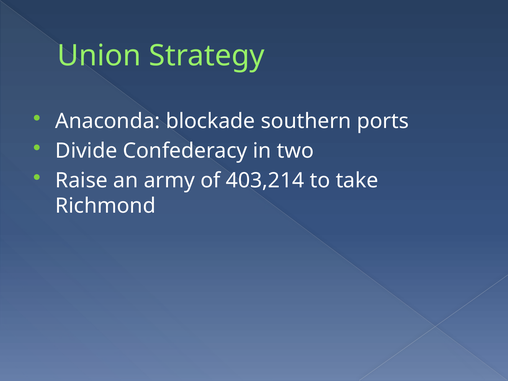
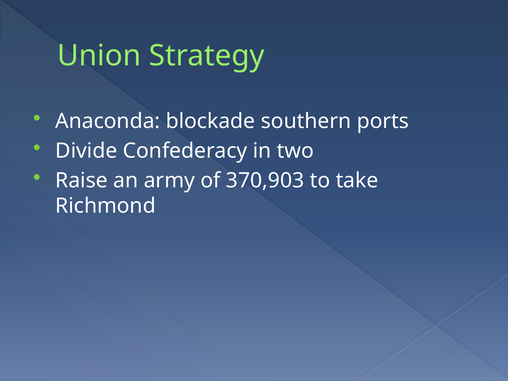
403,214: 403,214 -> 370,903 (265, 181)
